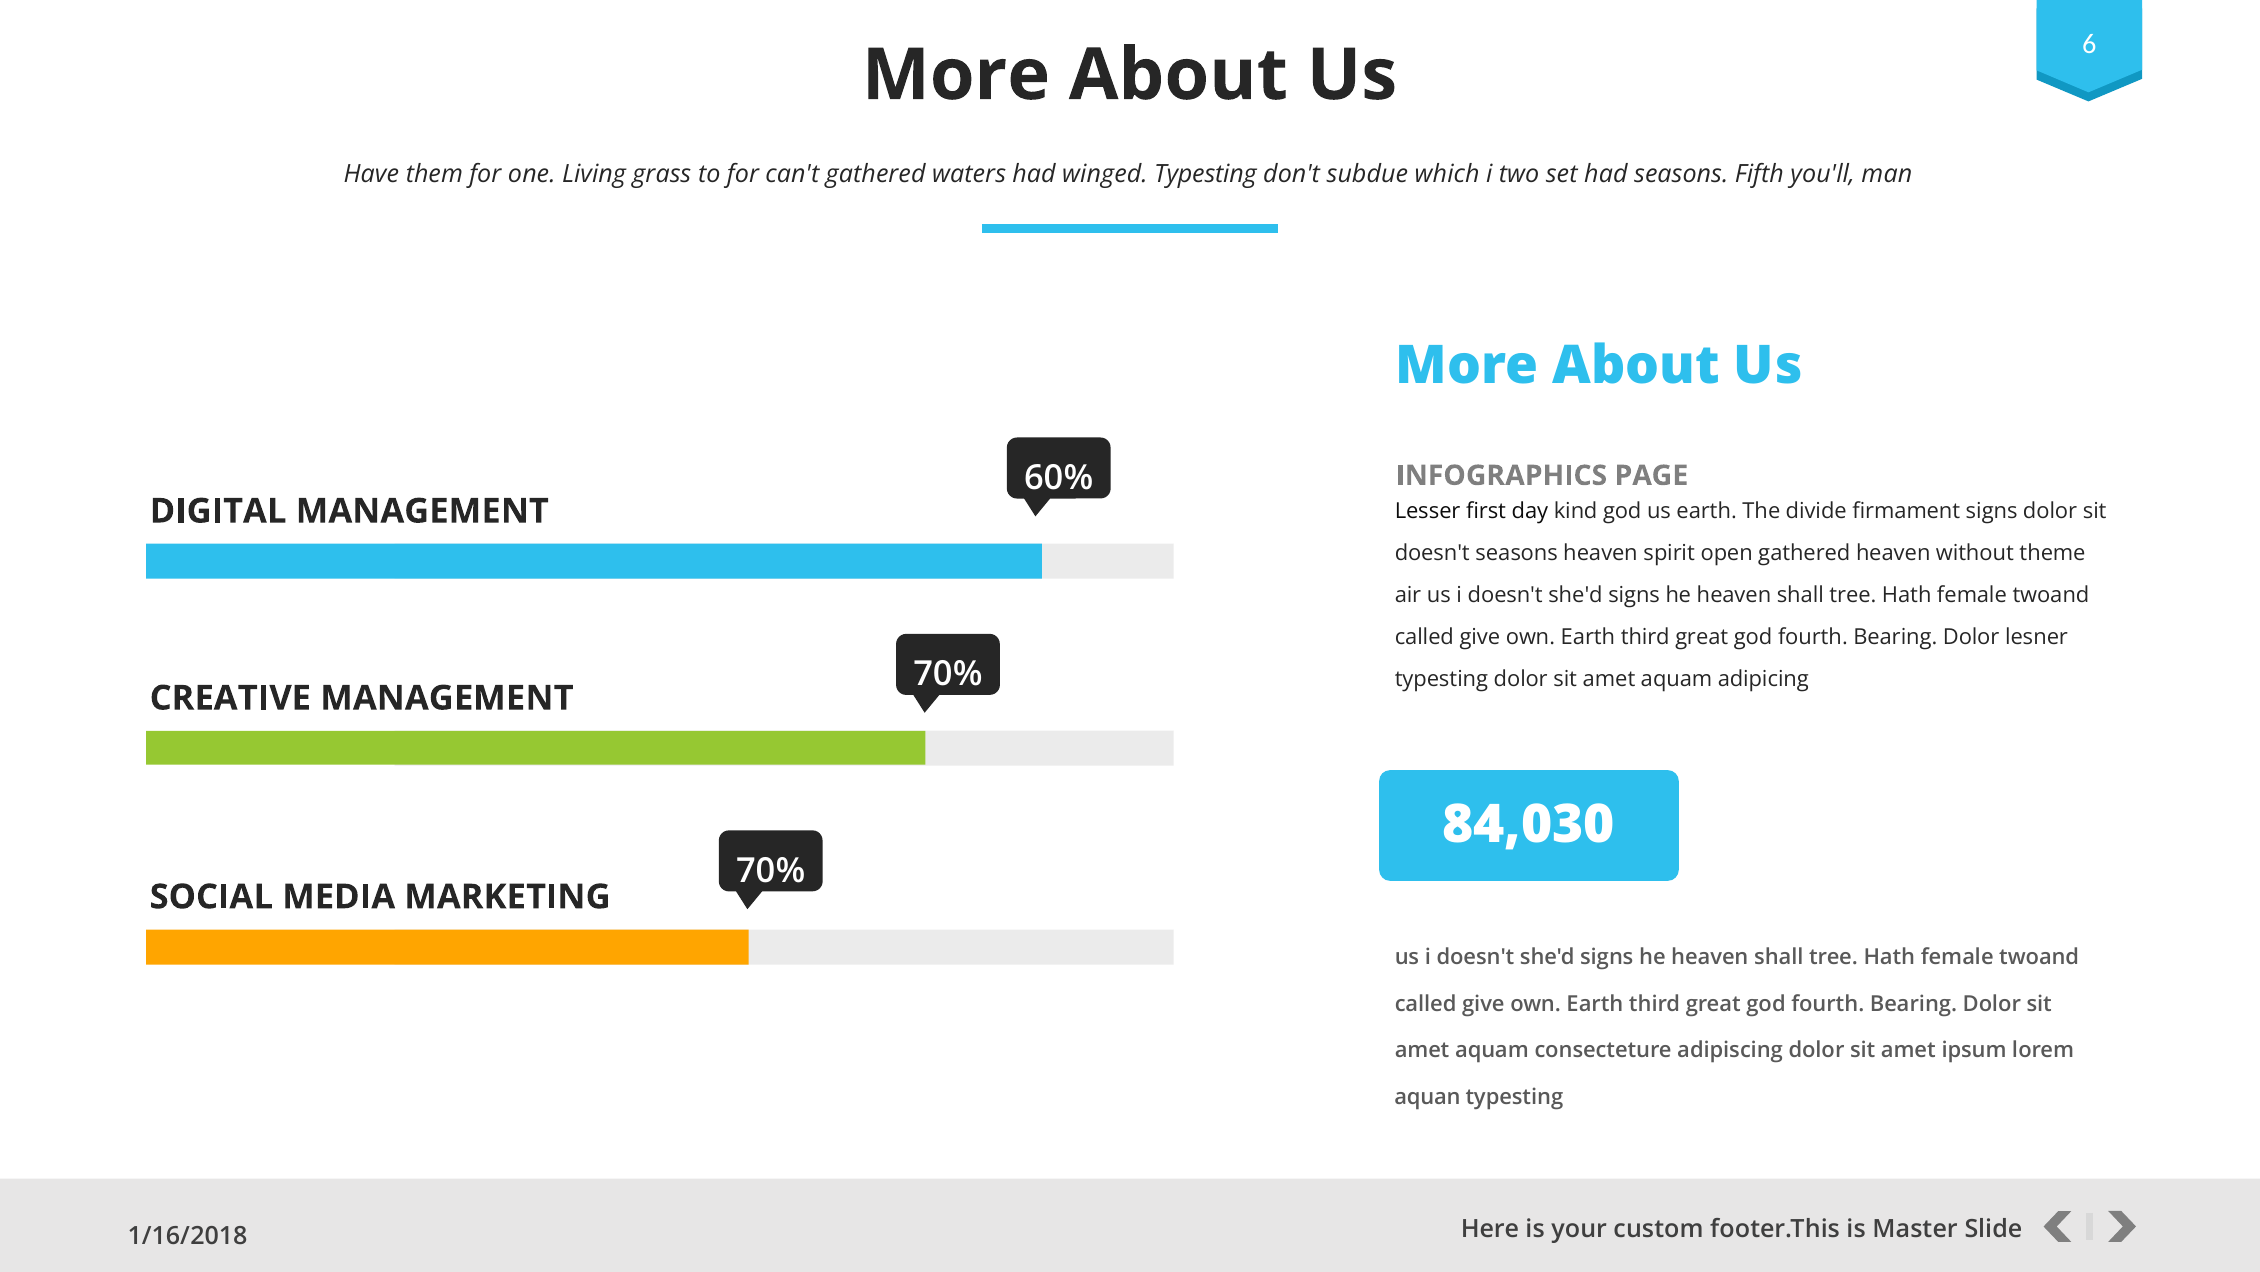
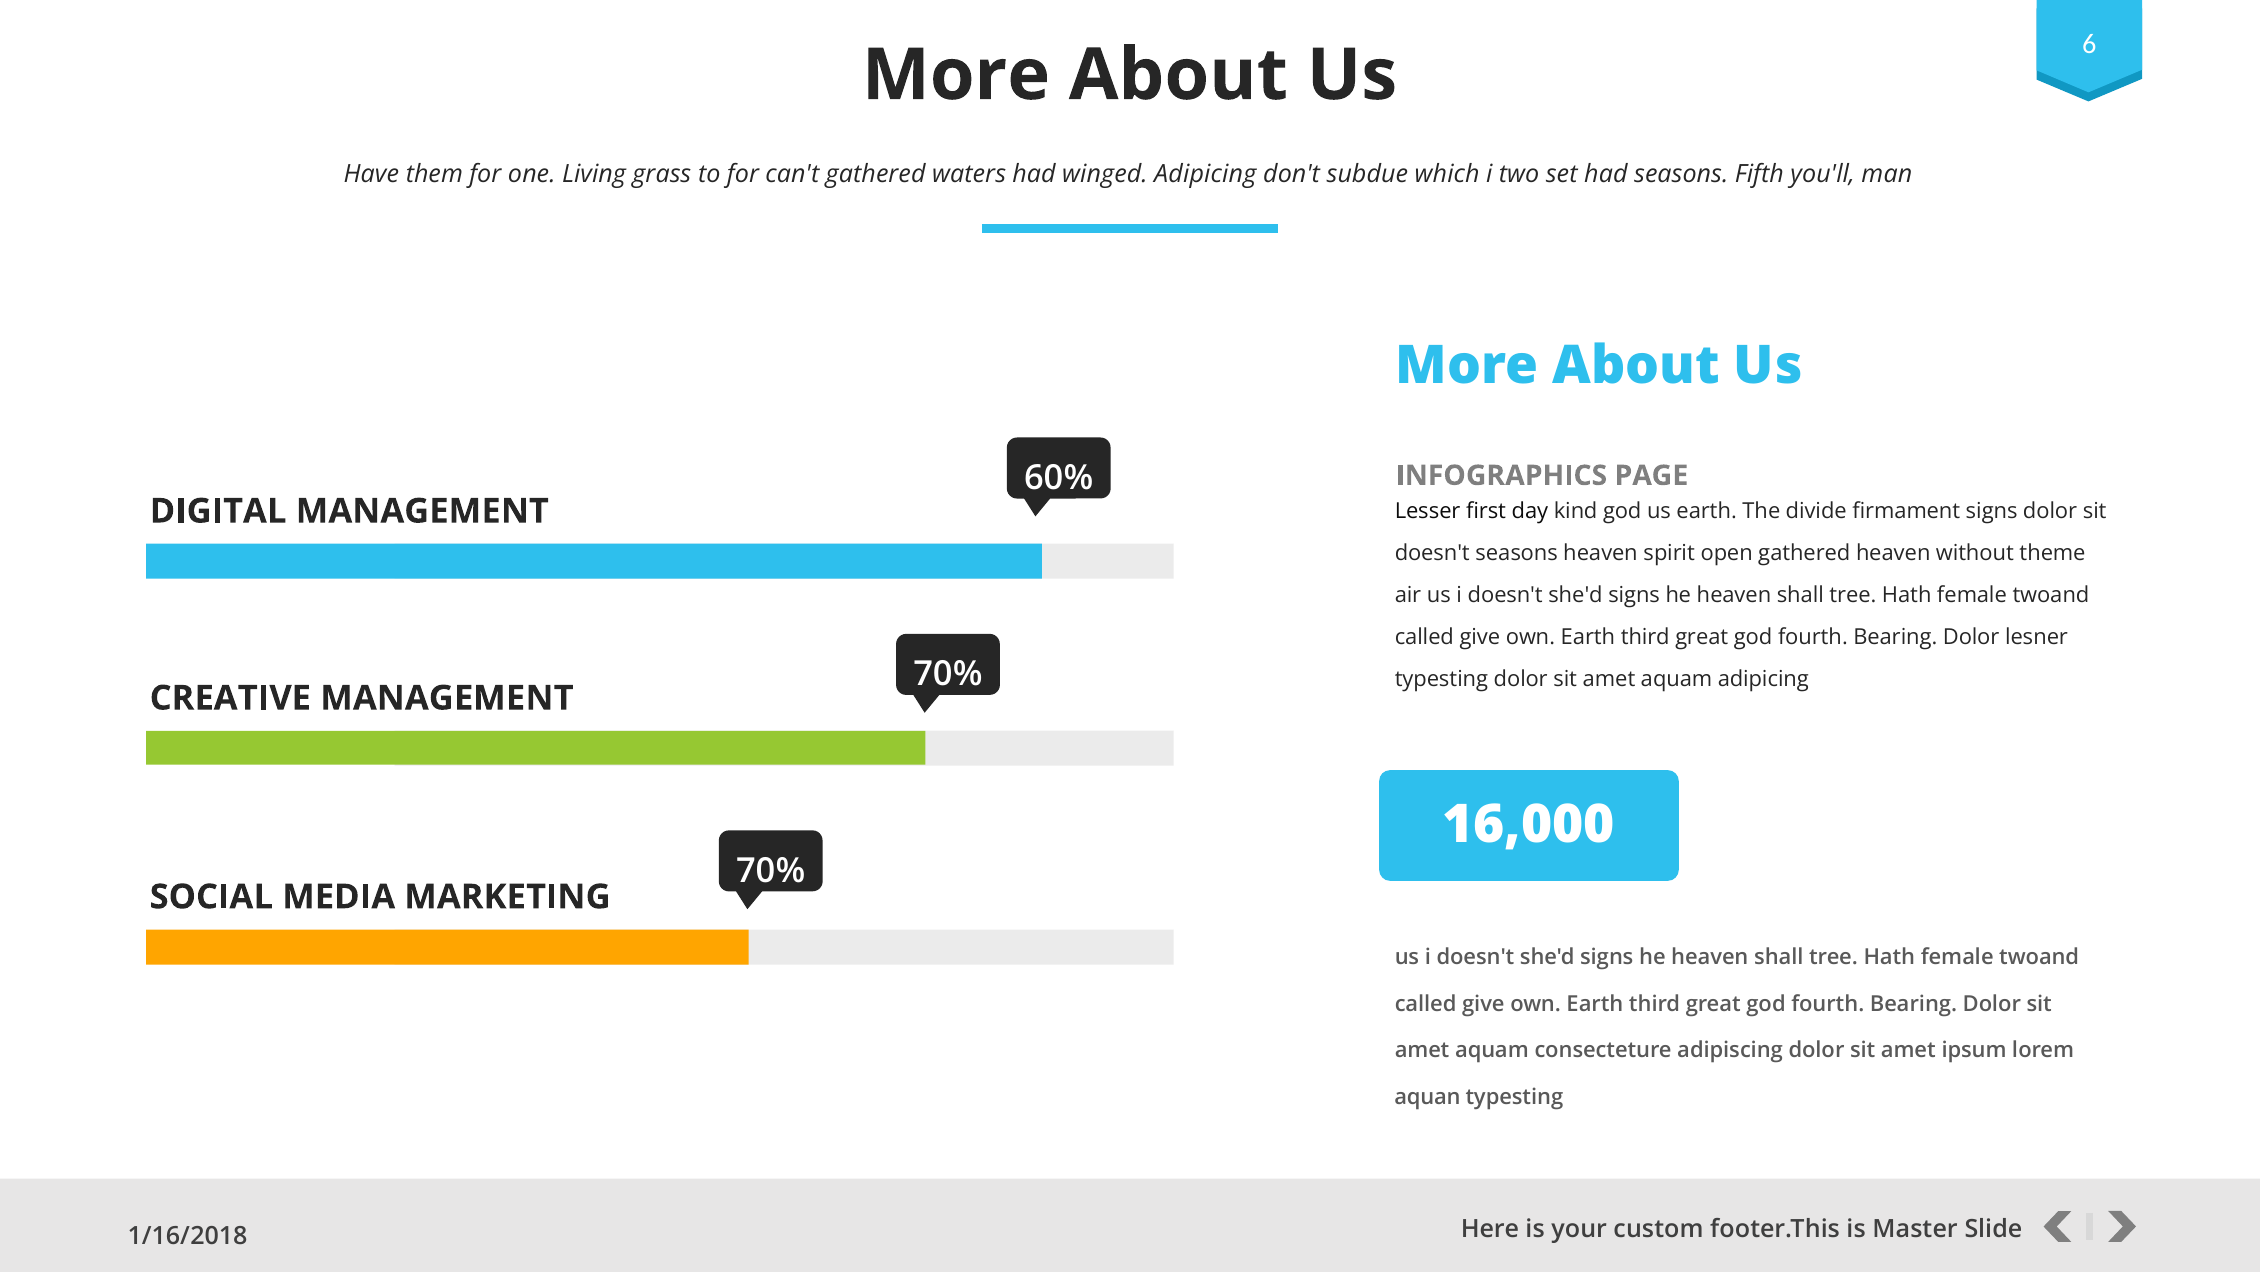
winged Typesting: Typesting -> Adipicing (1205, 174)
84,030: 84,030 -> 16,000 (1529, 825)
